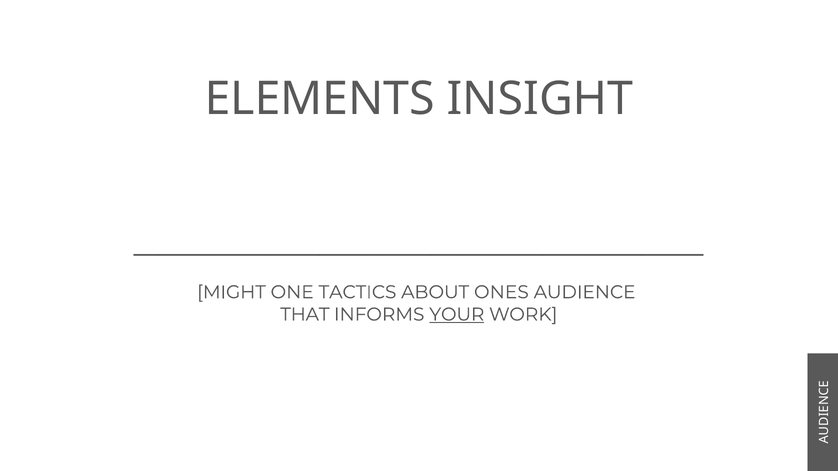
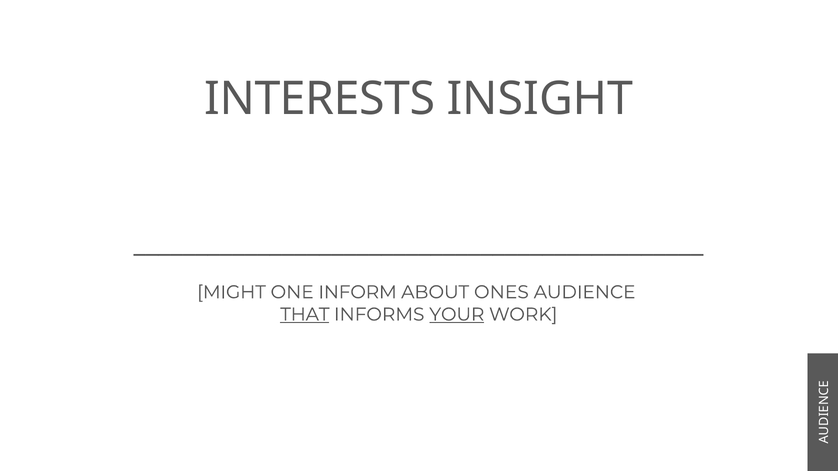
ELEMENTS: ELEMENTS -> INTERESTS (320, 99)
TACTICS: TACTICS -> INFORM (358, 292)
THAT underline: none -> present (305, 315)
